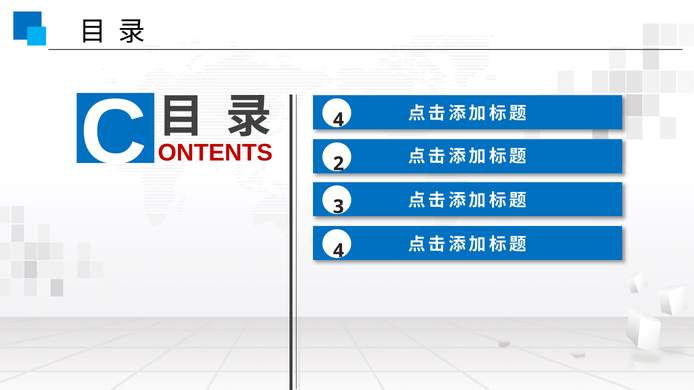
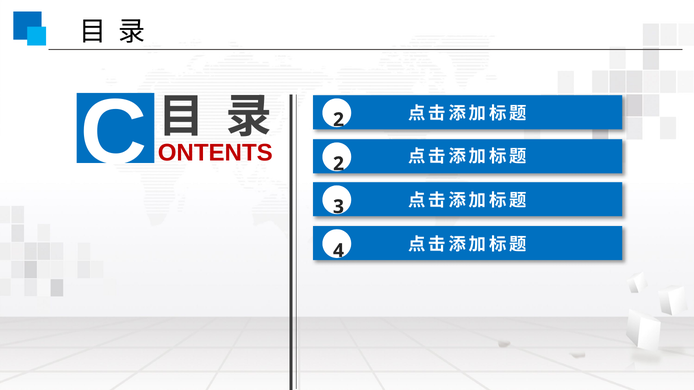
C 4: 4 -> 2 (339, 120)
